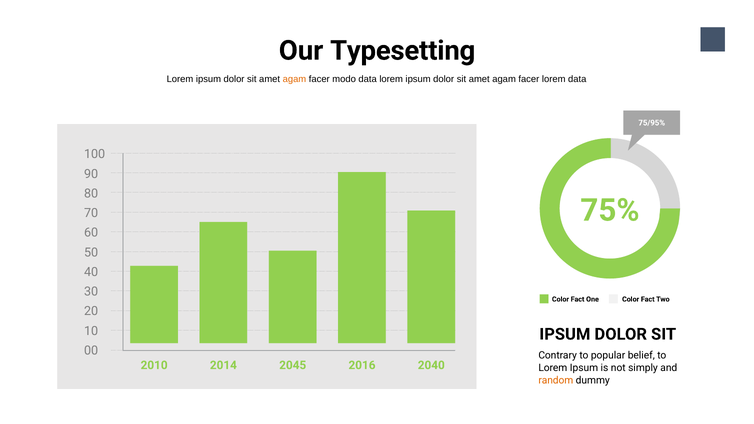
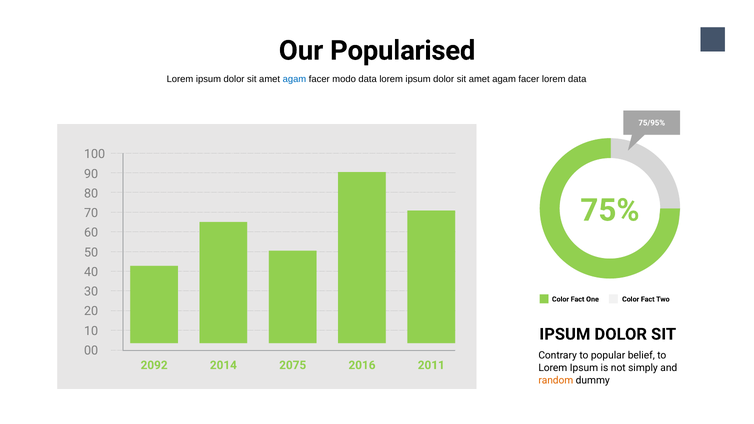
Typesetting: Typesetting -> Popularised (403, 51)
agam colour: orange -> blue (294, 79)
2010: 2010 -> 2092 (154, 365)
2045: 2045 -> 2075 (293, 365)
2040: 2040 -> 2011 (431, 365)
